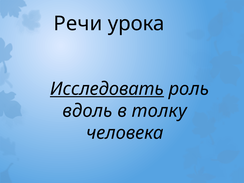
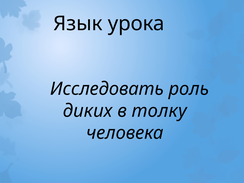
Речи: Речи -> Язык (78, 24)
Исследовать underline: present -> none (107, 89)
вдоль: вдоль -> диких (88, 111)
